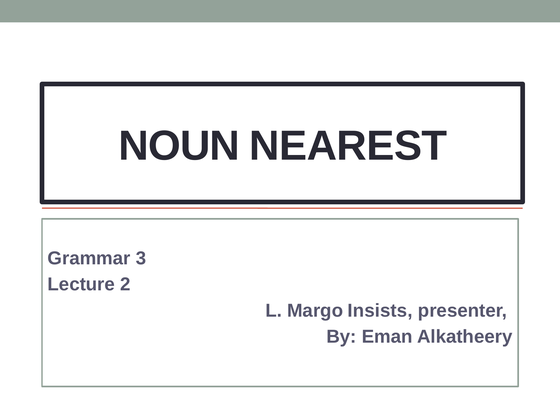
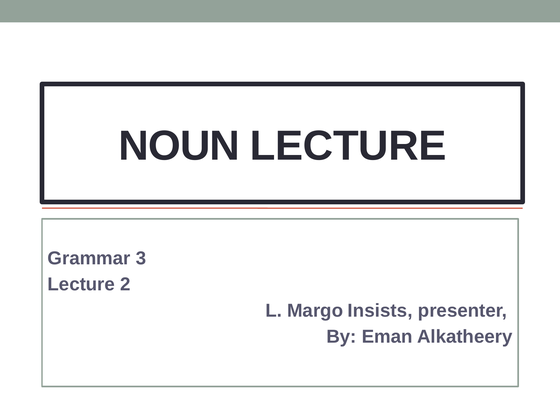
NOUN NEAREST: NEAREST -> LECTURE (348, 146)
